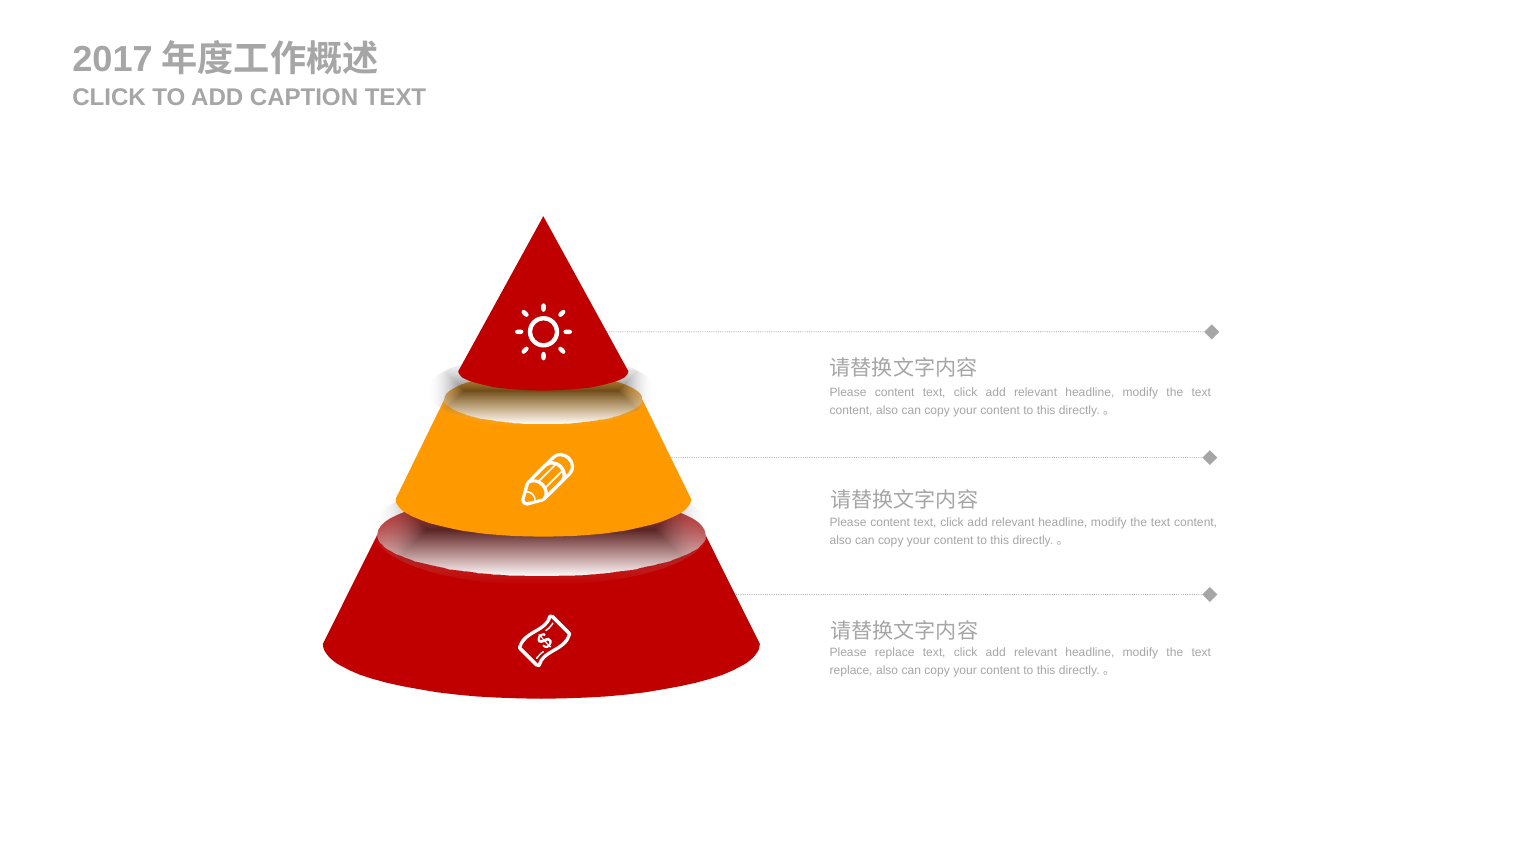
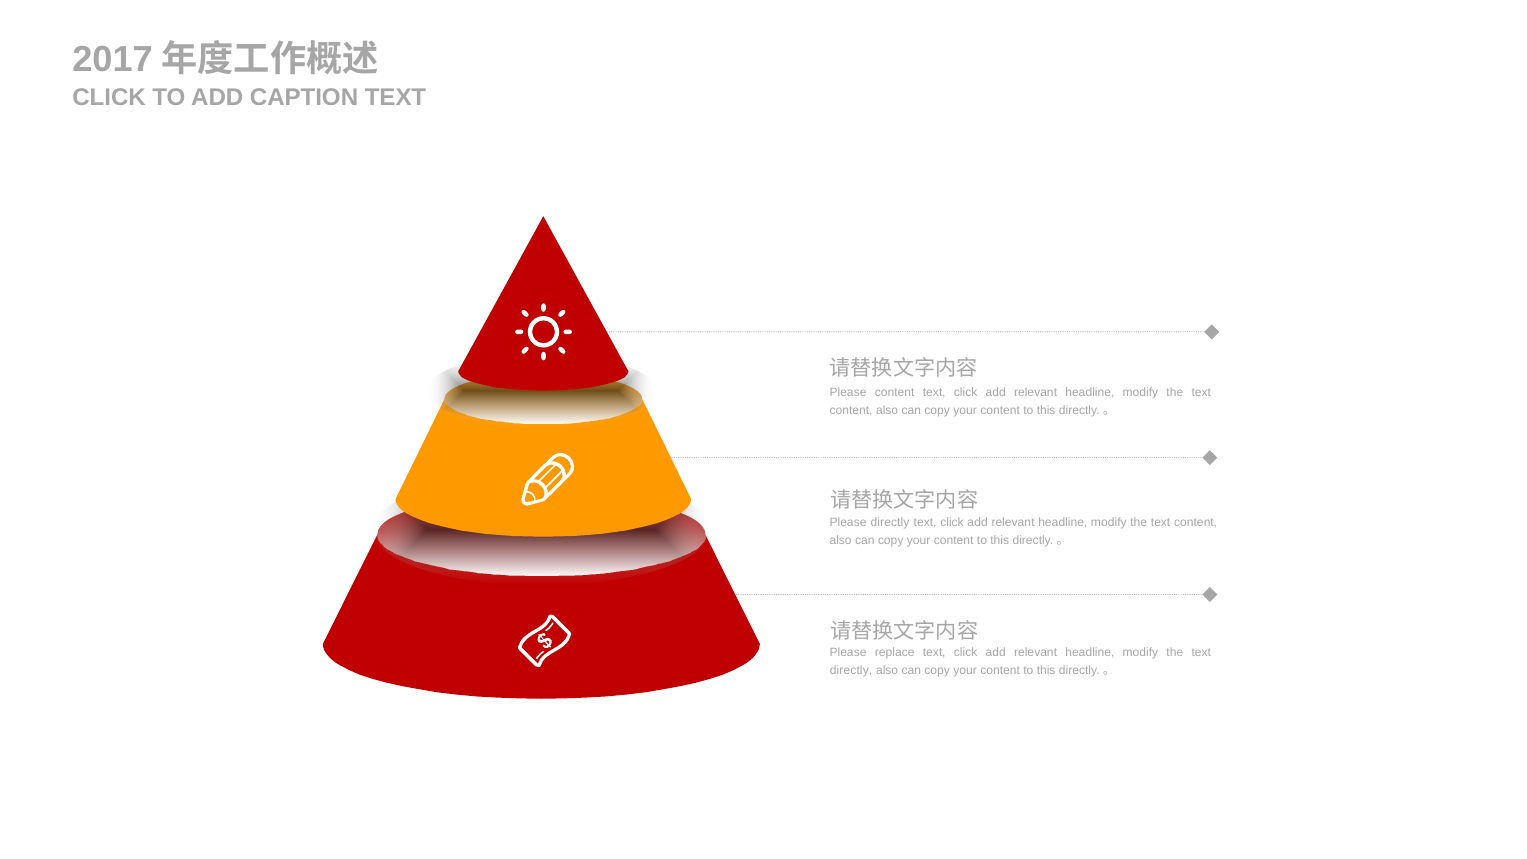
content: content -> directly (890, 523)
replace: replace -> directly (851, 670)
